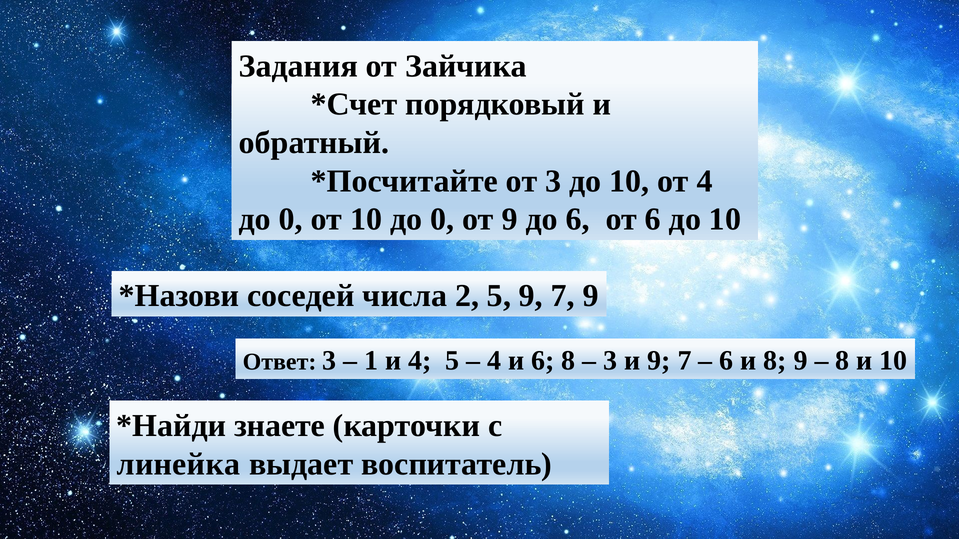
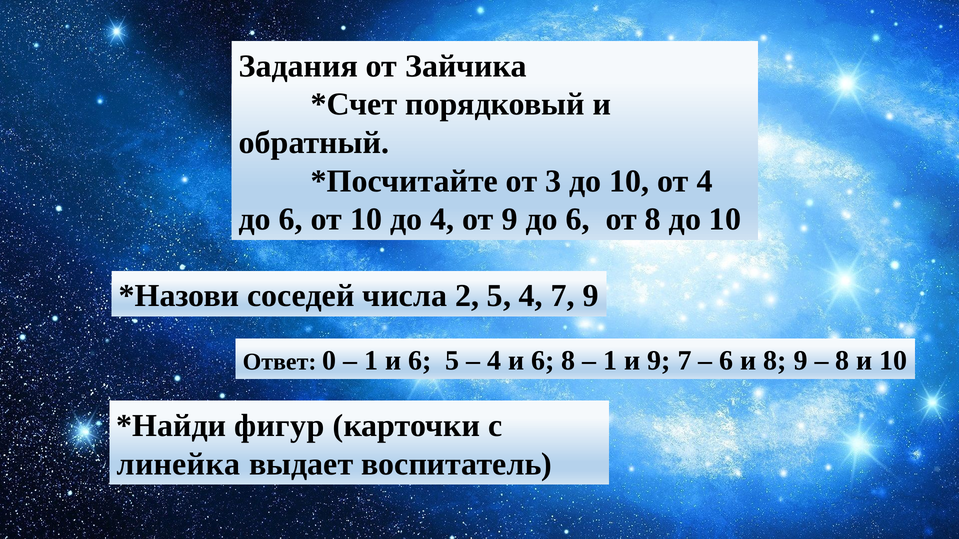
0: 0 -> 6 (291, 220)
10 до 0: 0 -> 4 (442, 220)
от 6: 6 -> 8 (653, 220)
5 9: 9 -> 4 (531, 296)
Ответ 3: 3 -> 0 (329, 361)
1 и 4: 4 -> 6 (420, 361)
3: 3 -> 1 (610, 361)
знаете: знаете -> фигур (279, 426)
